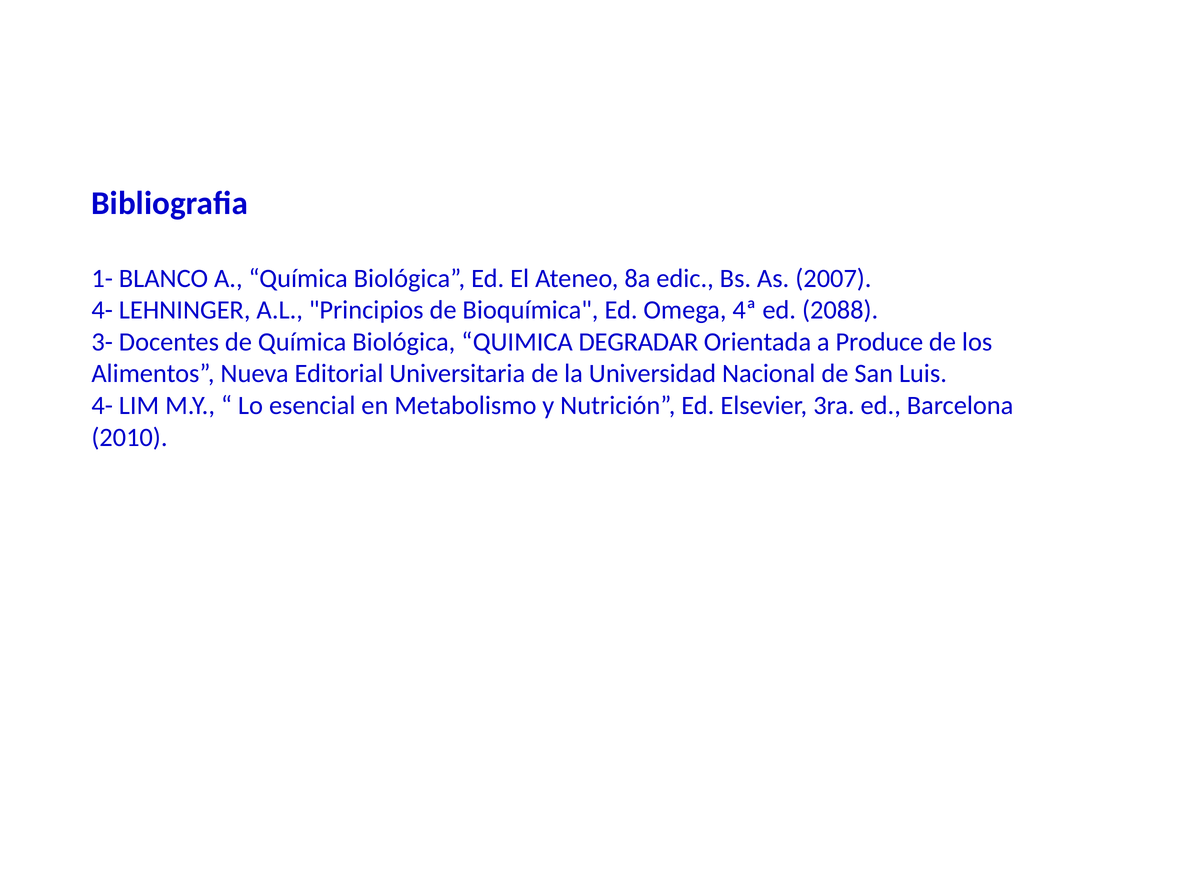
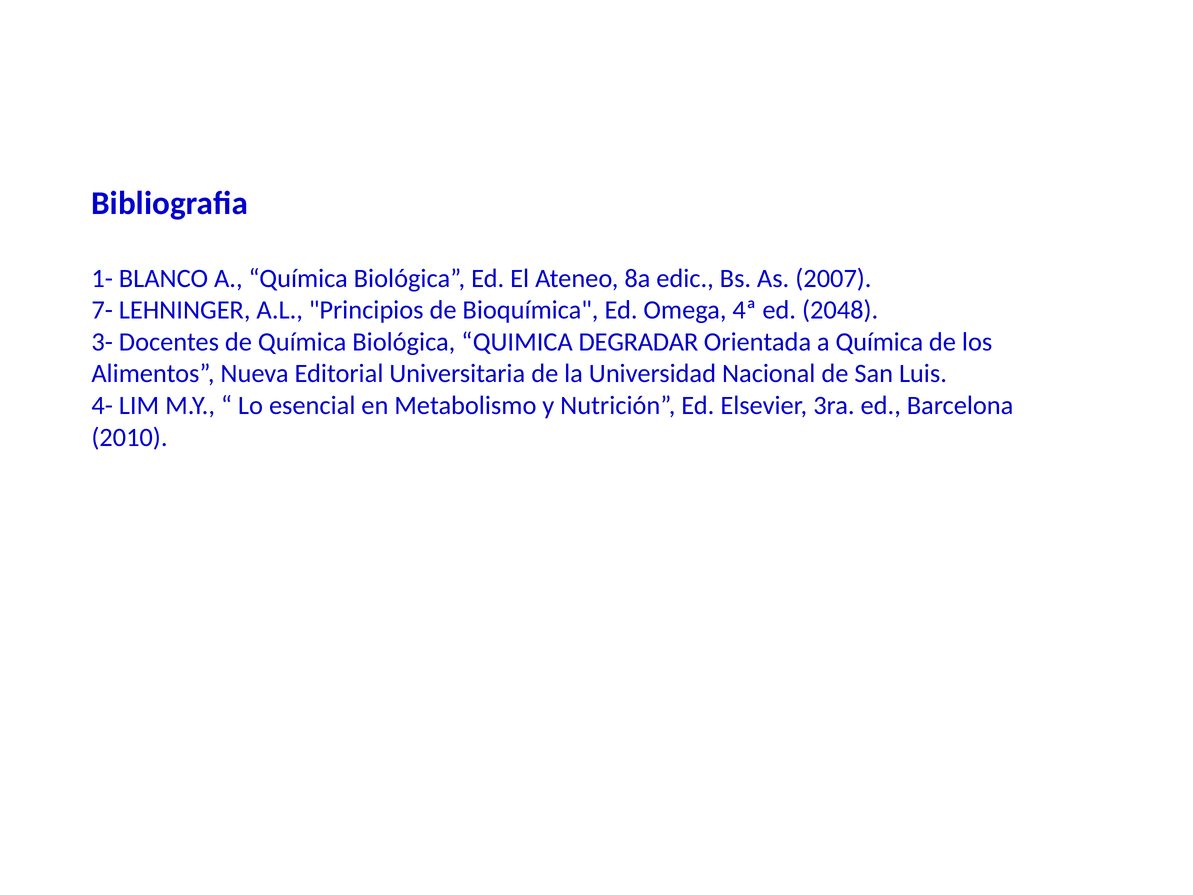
4-: 4- -> 7- (102, 310)
2088: 2088 -> 2048 (840, 310)
Orientada a Produce: Produce -> Química (879, 342)
